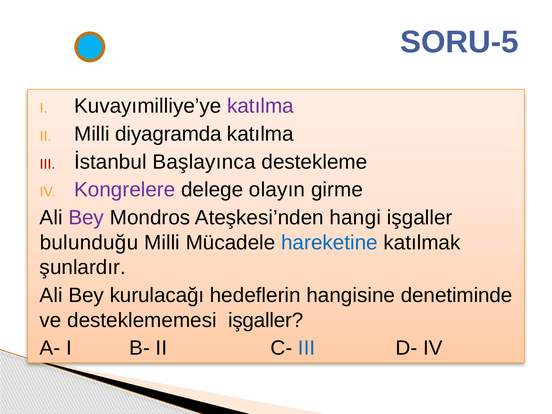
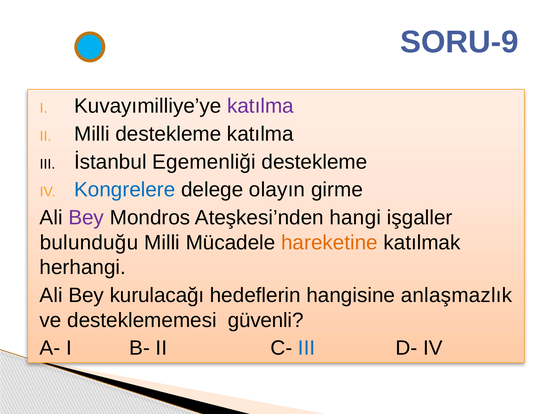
SORU-5: SORU-5 -> SORU-9 (459, 42)
Milli diyagramda: diyagramda -> destekleme (168, 134)
III colour: red -> black (47, 164)
Başlayınca: Başlayınca -> Egemenliği (204, 162)
Kongrelere colour: purple -> blue (125, 190)
hareketine colour: blue -> orange (329, 243)
şunlardır: şunlardır -> herhangi (83, 267)
denetiminde: denetiminde -> anlaşmazlık (457, 295)
desteklememesi işgaller: işgaller -> güvenli (266, 320)
